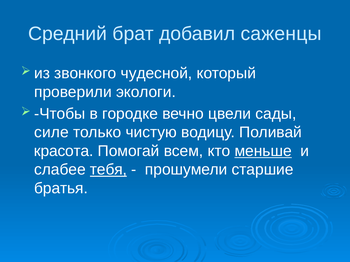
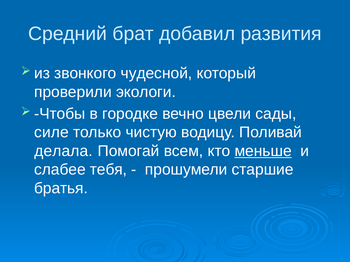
саженцы: саженцы -> развития (281, 34)
красота: красота -> делала (64, 151)
тебя underline: present -> none (108, 170)
